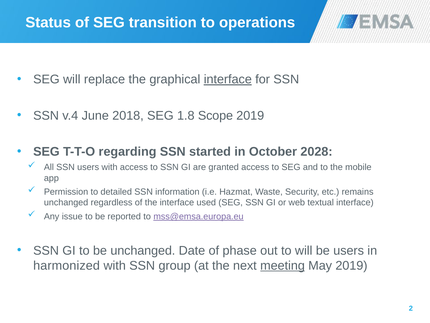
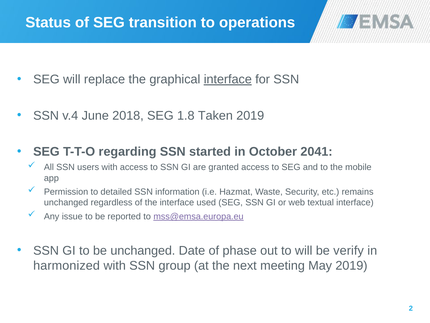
Scope: Scope -> Taken (215, 115)
2028: 2028 -> 2041 (317, 151)
be users: users -> verify (349, 250)
meeting underline: present -> none (283, 265)
